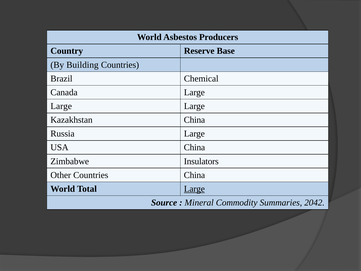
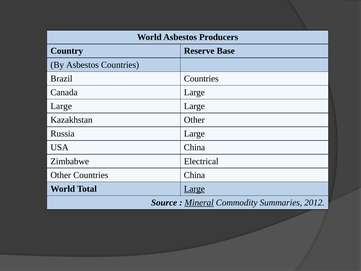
By Building: Building -> Asbestos (83, 65)
Brazil Chemical: Chemical -> Countries (201, 78)
Kazakhstan China: China -> Other (194, 120)
Insulators: Insulators -> Electrical (201, 161)
Mineral underline: none -> present (199, 202)
2042: 2042 -> 2012 (314, 202)
